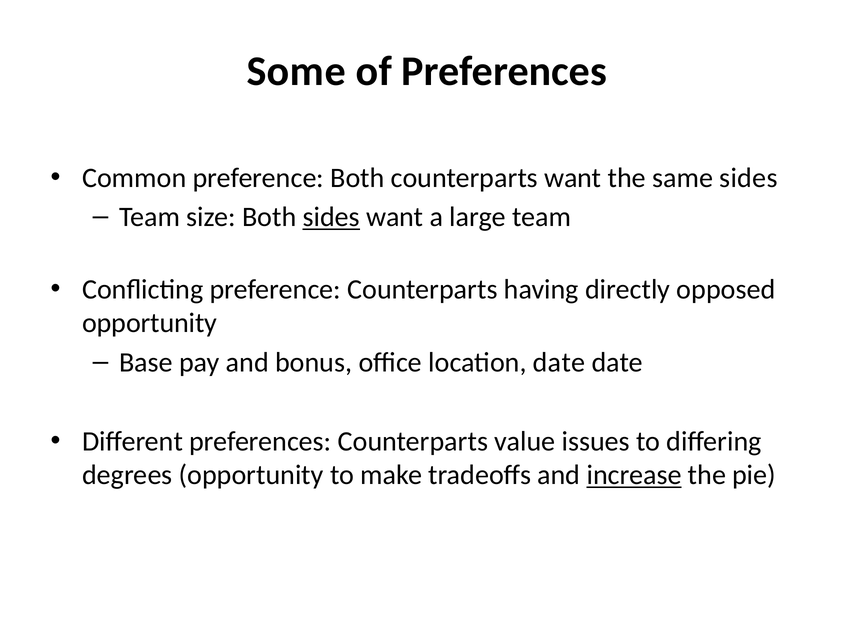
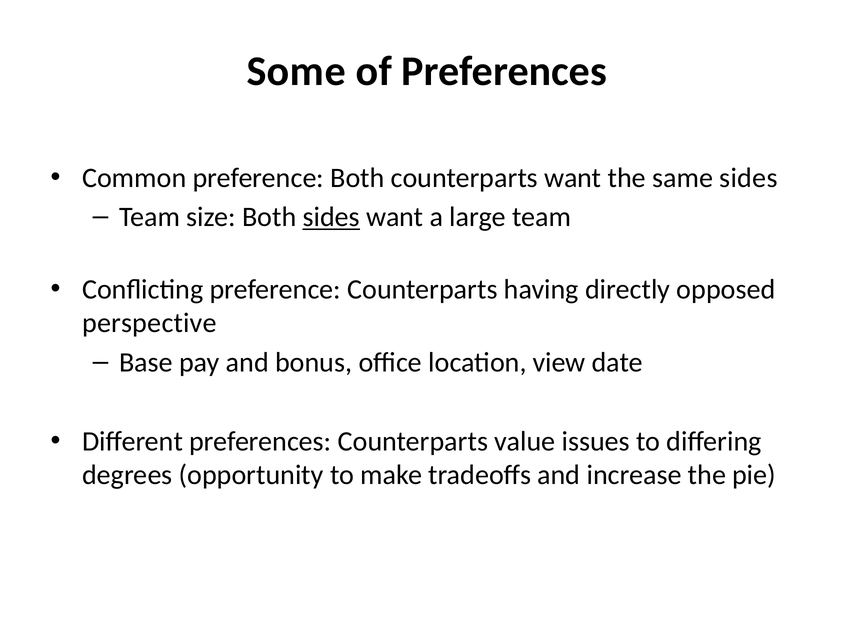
opportunity: opportunity -> perspective (149, 323)
location date: date -> view (559, 362)
increase underline: present -> none (634, 475)
